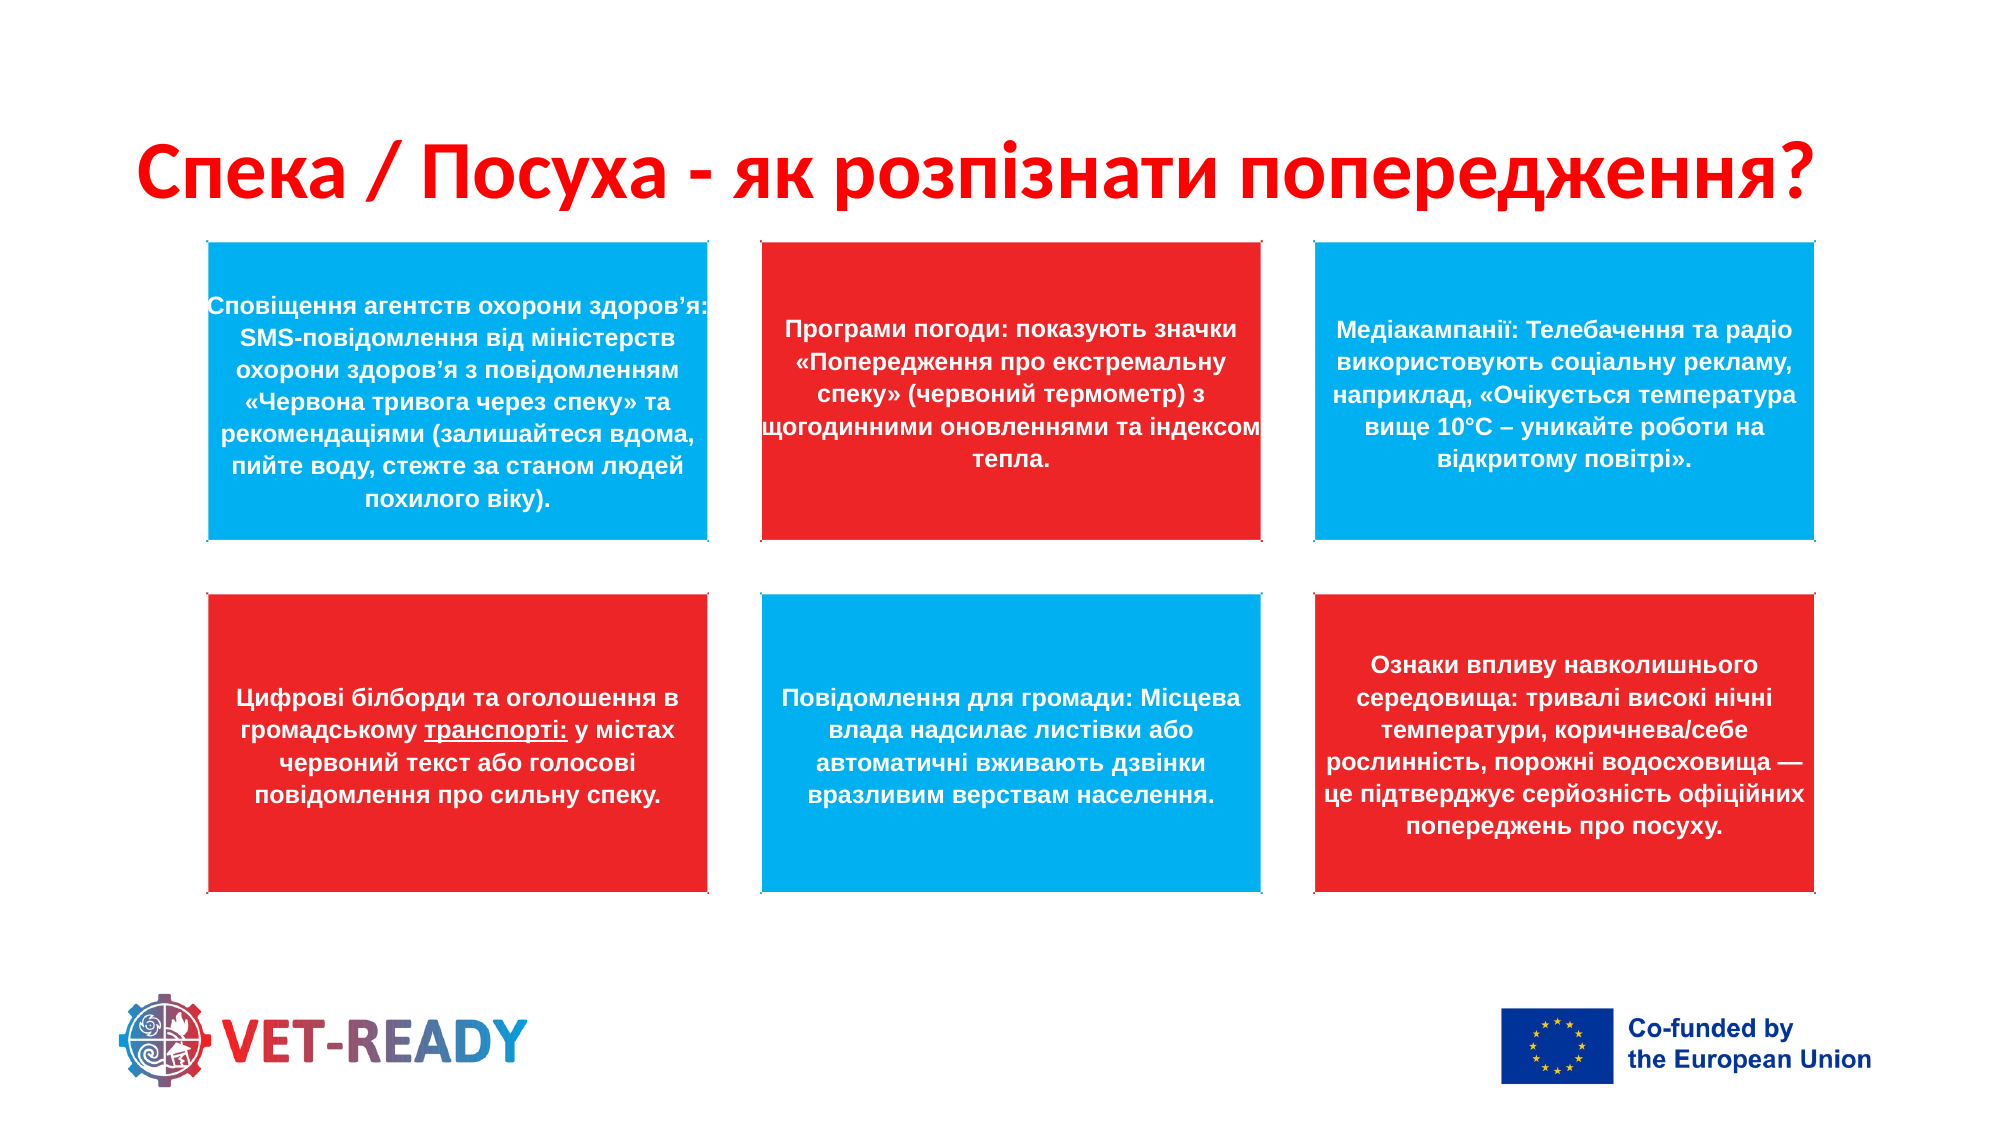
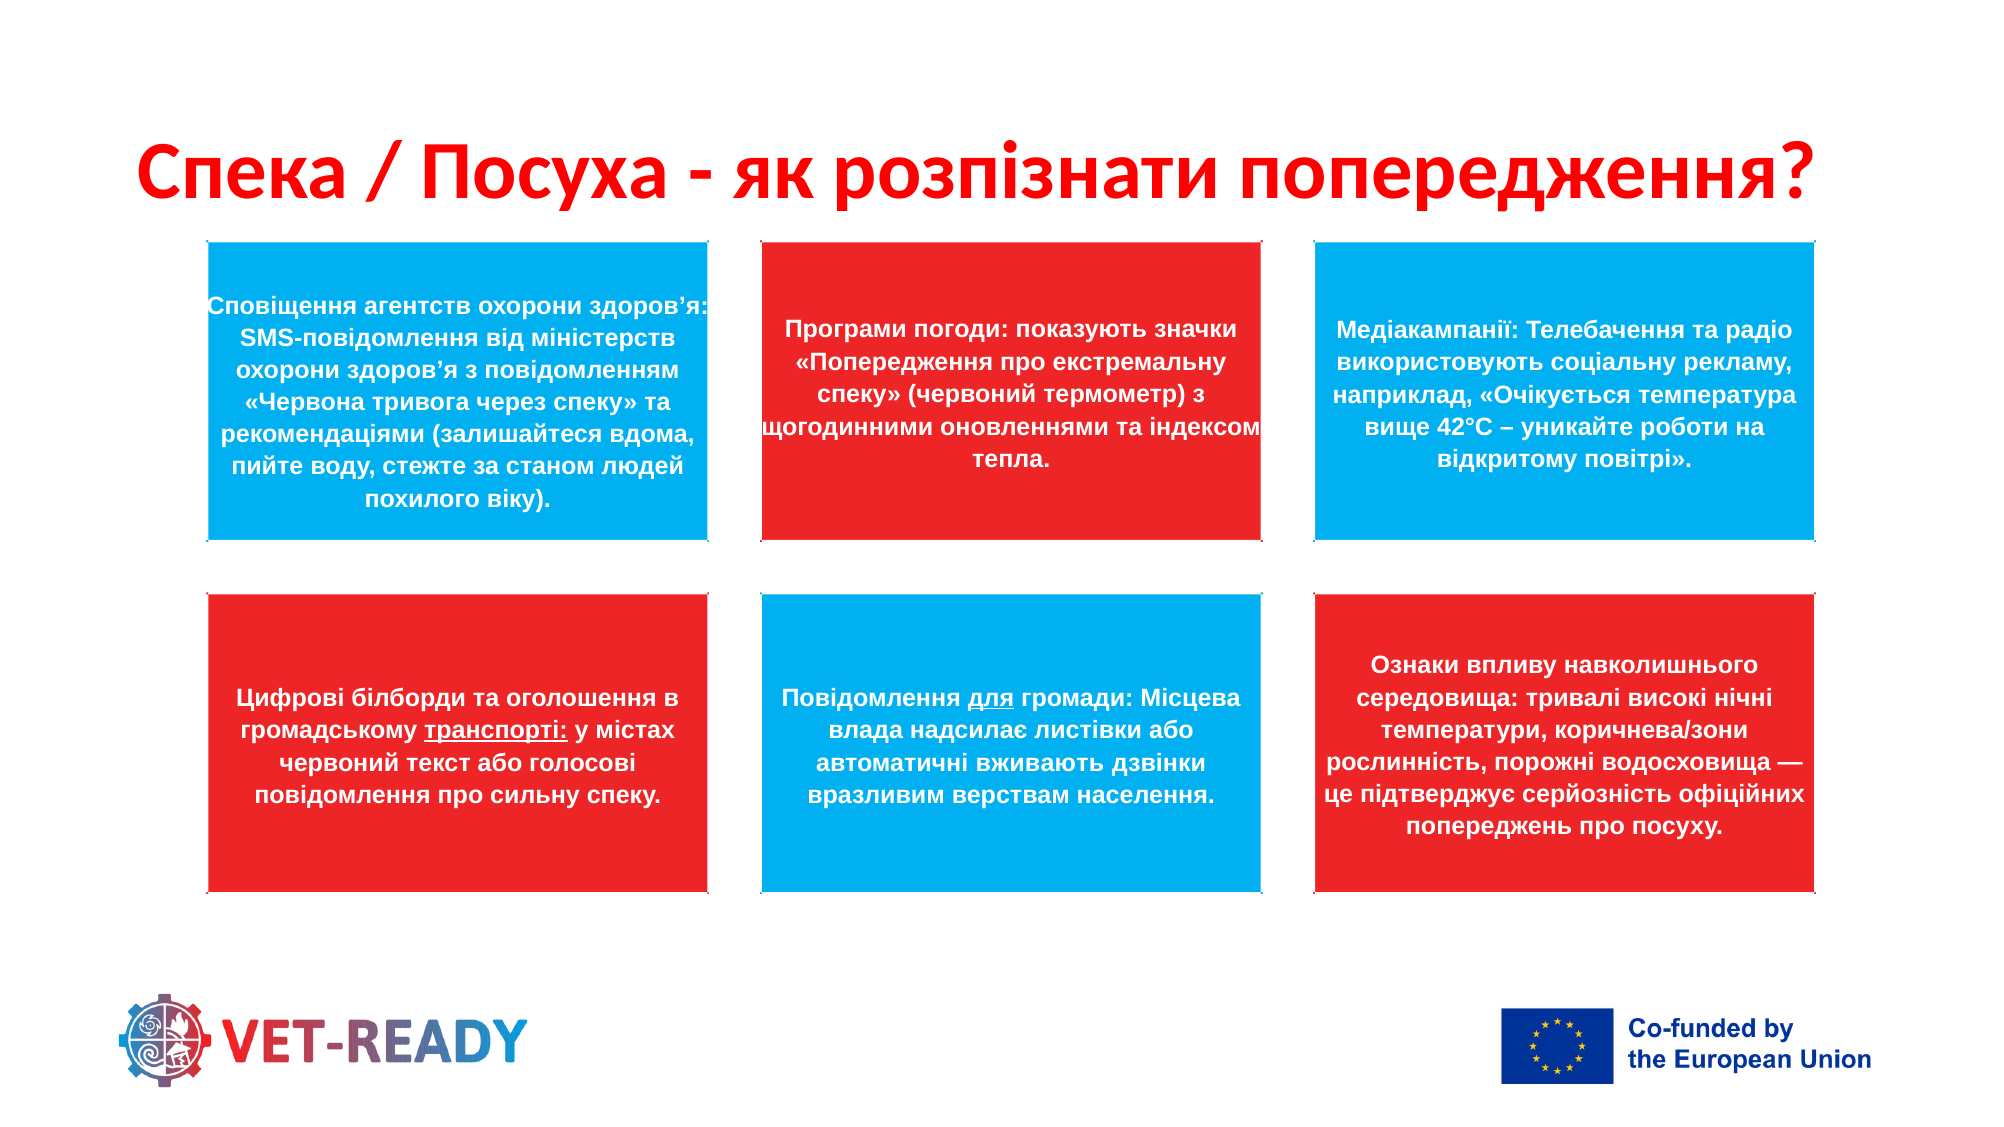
10°C: 10°C -> 42°C (1465, 427)
для underline: none -> present (991, 698)
коричнева/себе: коричнева/себе -> коричнева/зони (1651, 730)
